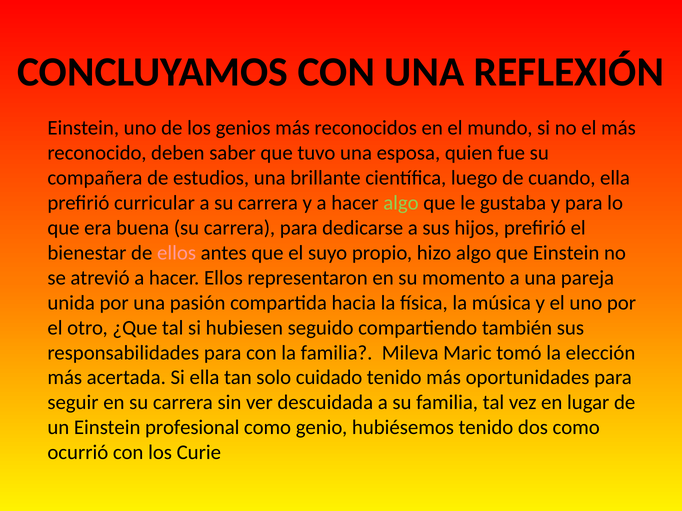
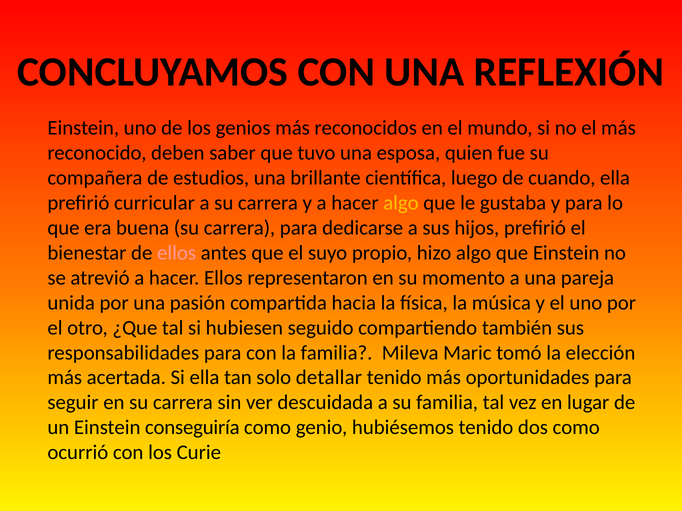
algo colour: light green -> yellow (401, 203)
cuidado: cuidado -> detallar (329, 378)
profesional: profesional -> conseguiría (192, 428)
